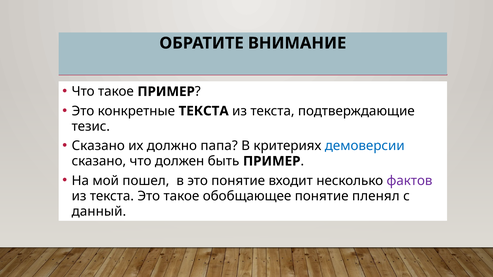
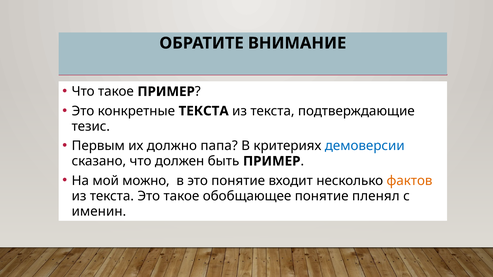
Сказано: Сказано -> Первым (98, 146)
пошел: пошел -> можно (146, 181)
фактов colour: purple -> orange (410, 181)
данный: данный -> именин (99, 212)
